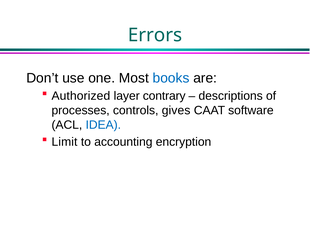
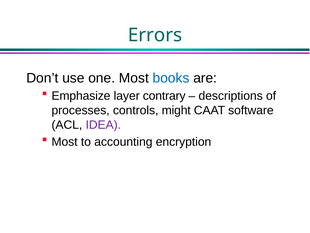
Authorized: Authorized -> Emphasize (81, 96)
gives: gives -> might (176, 110)
IDEA colour: blue -> purple (103, 125)
Limit: Limit -> Most (65, 142)
